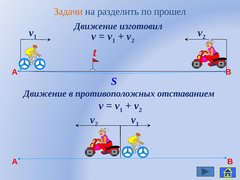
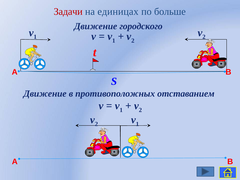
Задачи colour: orange -> red (68, 12)
разделить: разделить -> единицах (118, 12)
прошел: прошел -> больше (170, 12)
изготовил: изготовил -> городского (141, 26)
